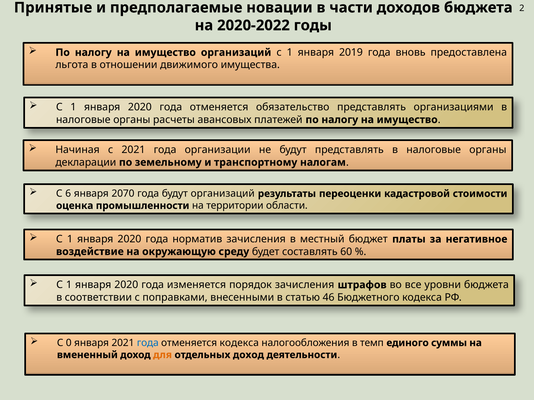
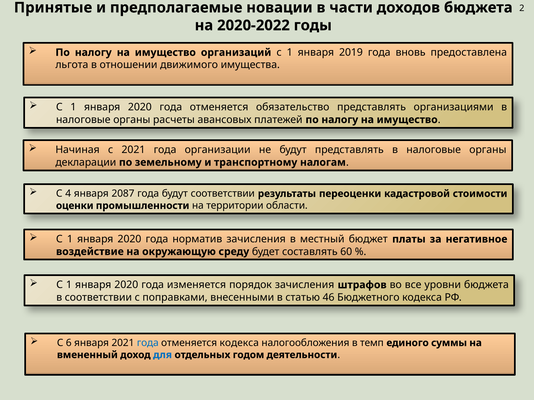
6: 6 -> 4 (68, 194)
2070: 2070 -> 2087 (123, 194)
будут организаций: организаций -> соответствии (223, 194)
оценка: оценка -> оценки (75, 206)
0: 0 -> 6 (69, 343)
для colour: orange -> blue (163, 355)
отдельных доход: доход -> годом (248, 355)
